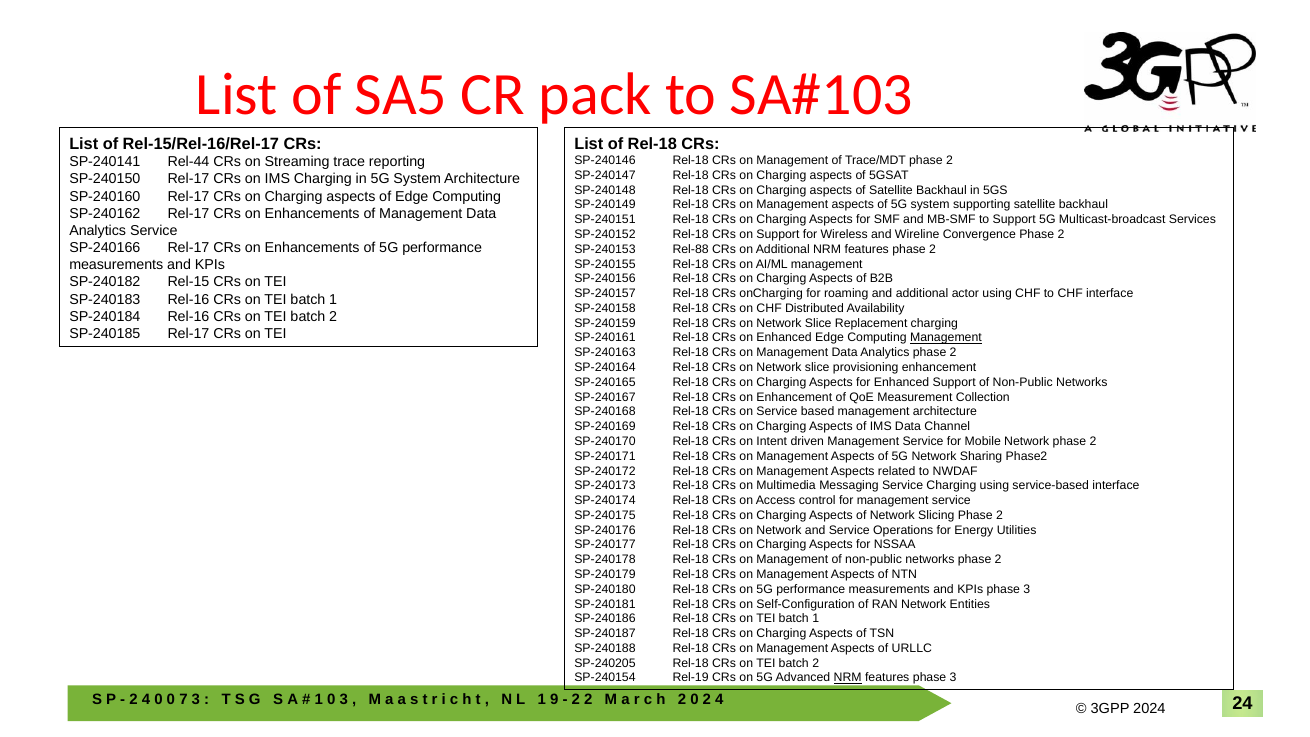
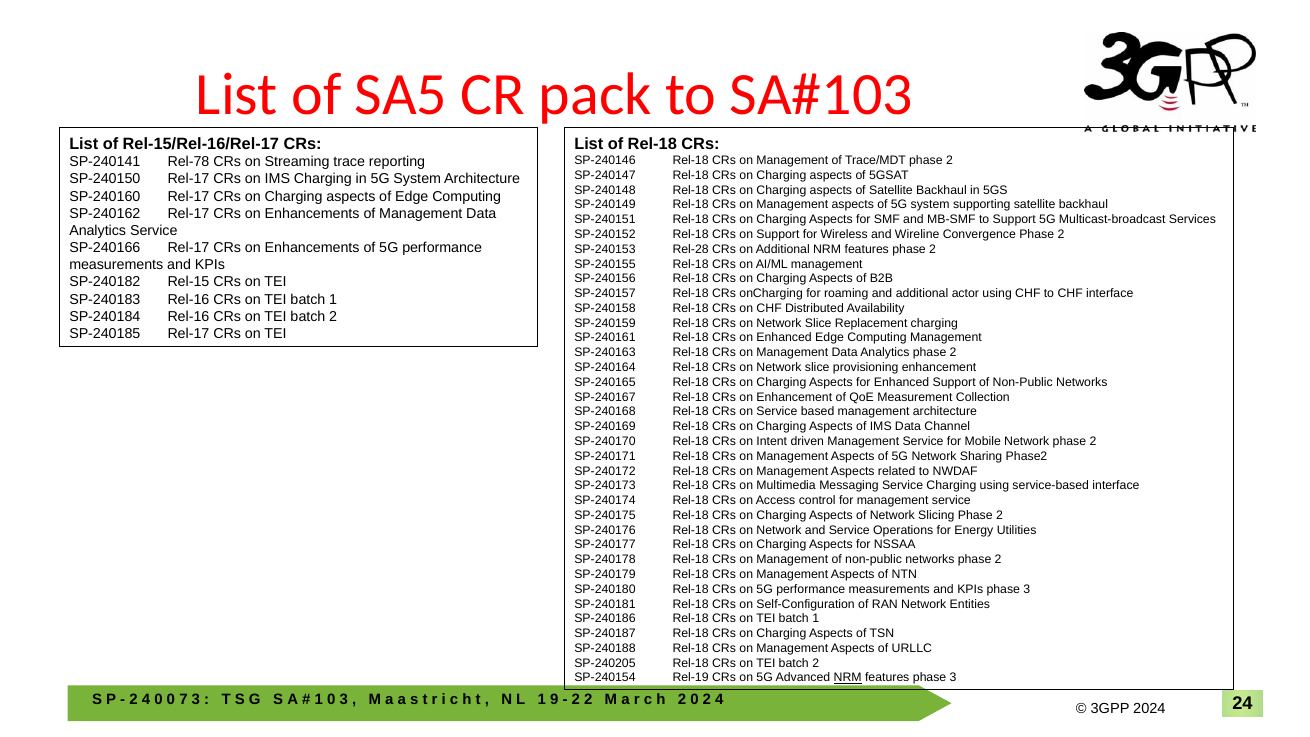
Rel-44: Rel-44 -> Rel-78 (188, 162)
Rel-88: Rel-88 -> Rel-28 (691, 249)
Management underline: present -> none (946, 338)
